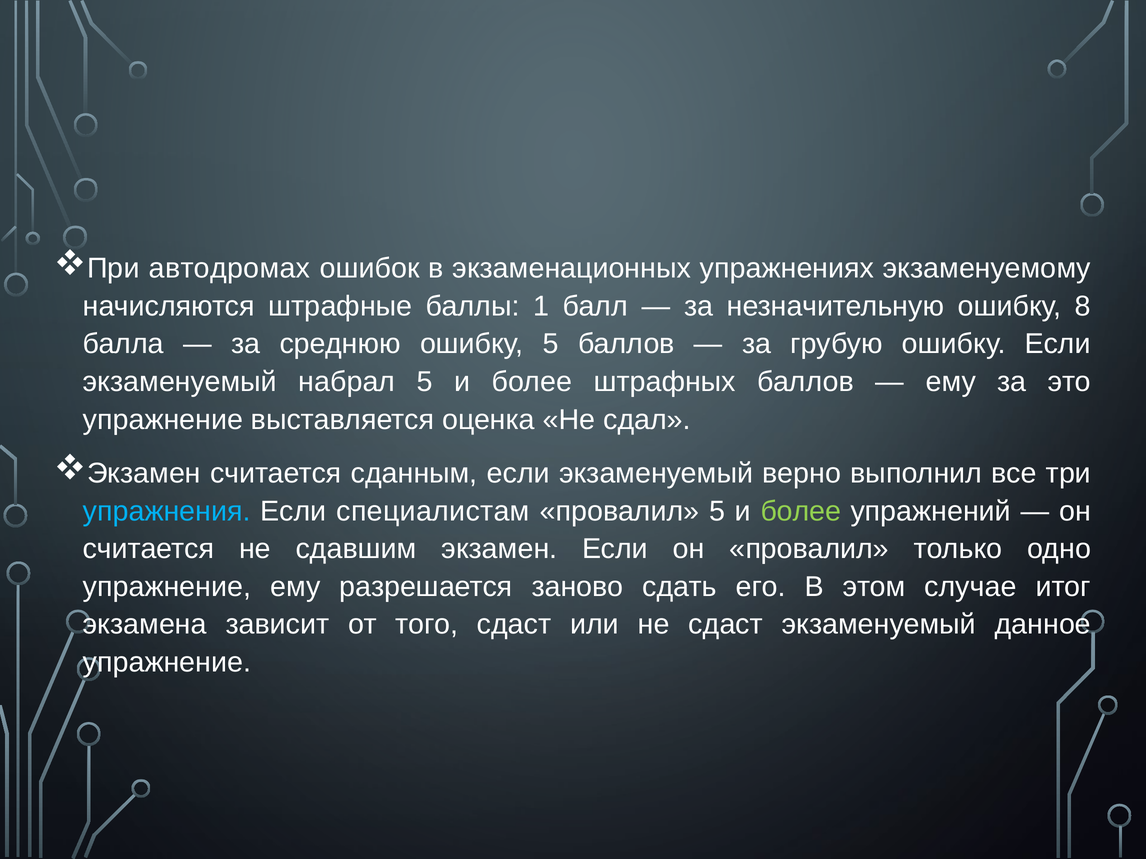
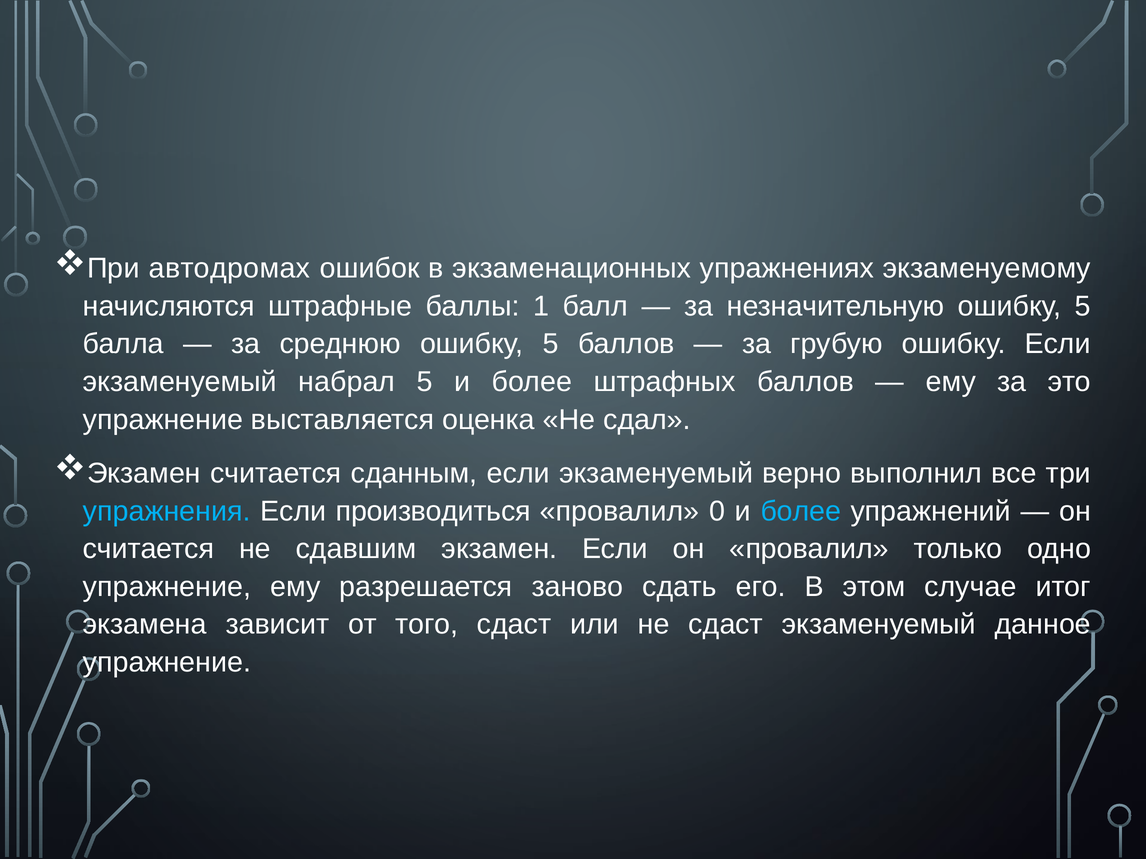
незначительную ошибку 8: 8 -> 5 (1083, 306)
специалистам: специалистам -> производиться (433, 511)
провалил 5: 5 -> 0 (717, 511)
более colour: light green -> light blue (801, 511)
